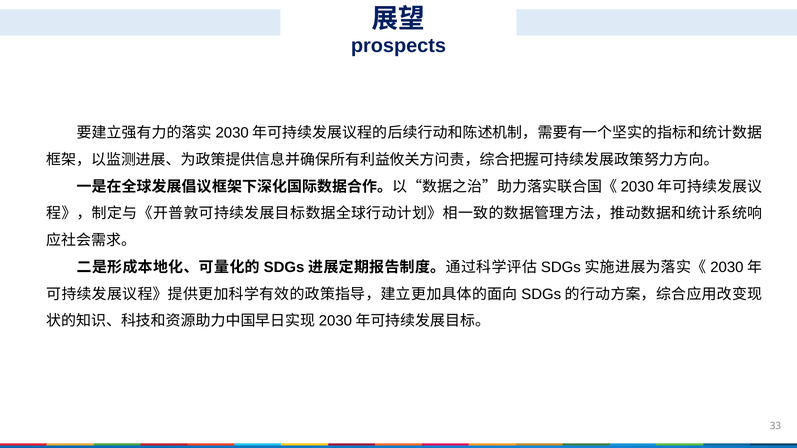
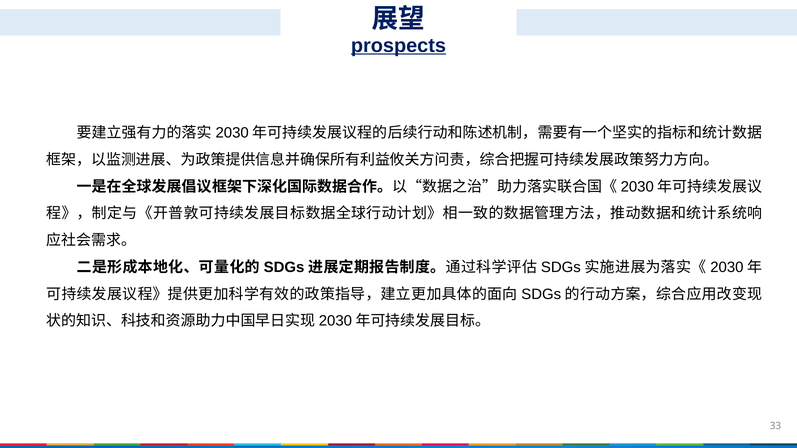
prospects underline: none -> present (398, 46)
